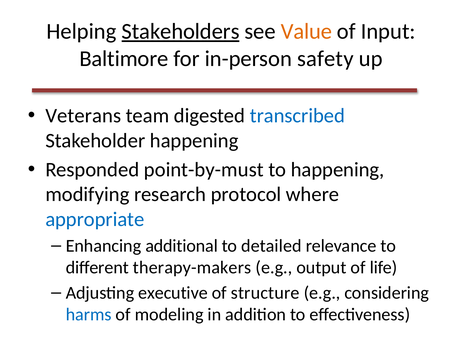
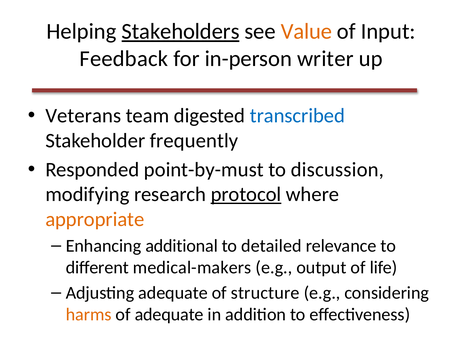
Baltimore: Baltimore -> Feedback (124, 59)
safety: safety -> writer (325, 59)
Stakeholder happening: happening -> frequently (194, 141)
to happening: happening -> discussion (337, 169)
protocol underline: none -> present (246, 194)
appropriate colour: blue -> orange (95, 219)
therapy-makers: therapy-makers -> medical-makers (192, 267)
Adjusting executive: executive -> adequate (173, 293)
harms colour: blue -> orange (89, 314)
of modeling: modeling -> adequate (169, 314)
